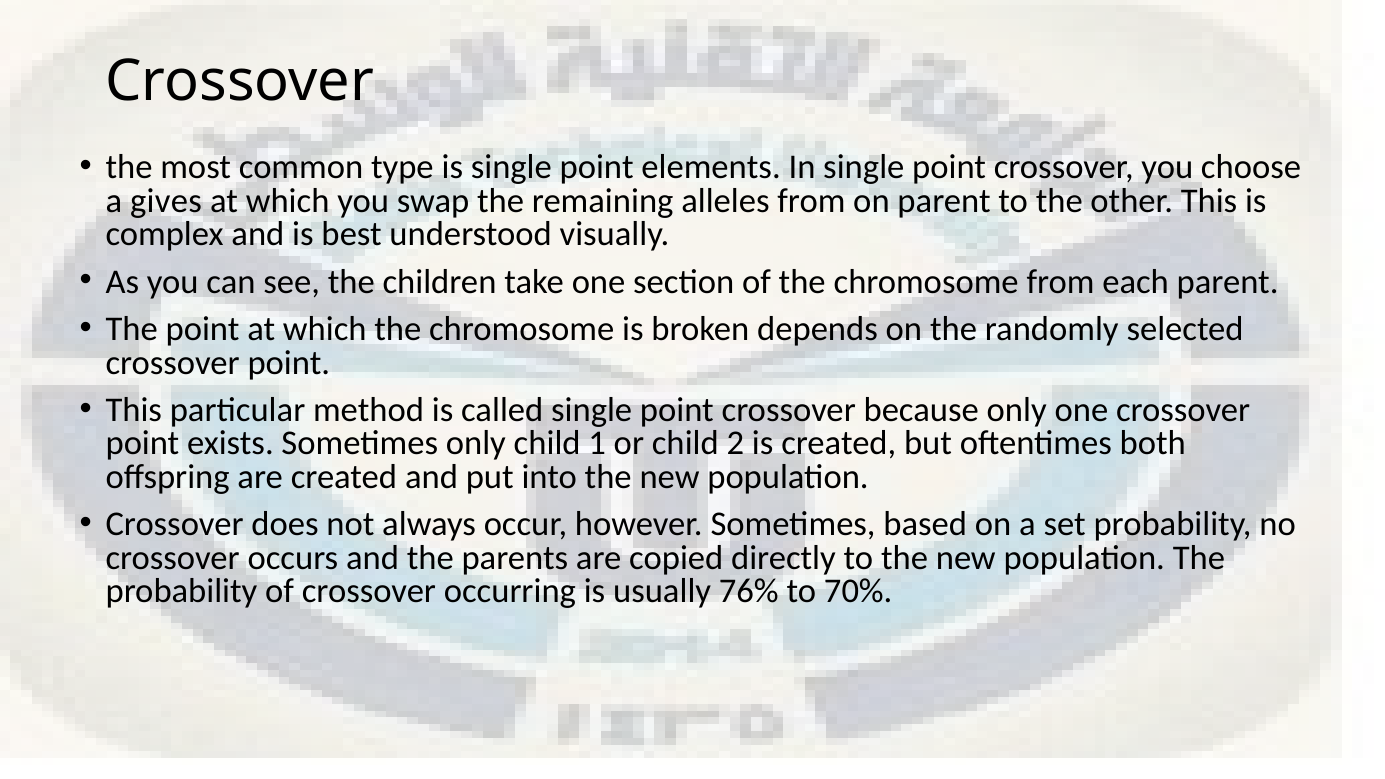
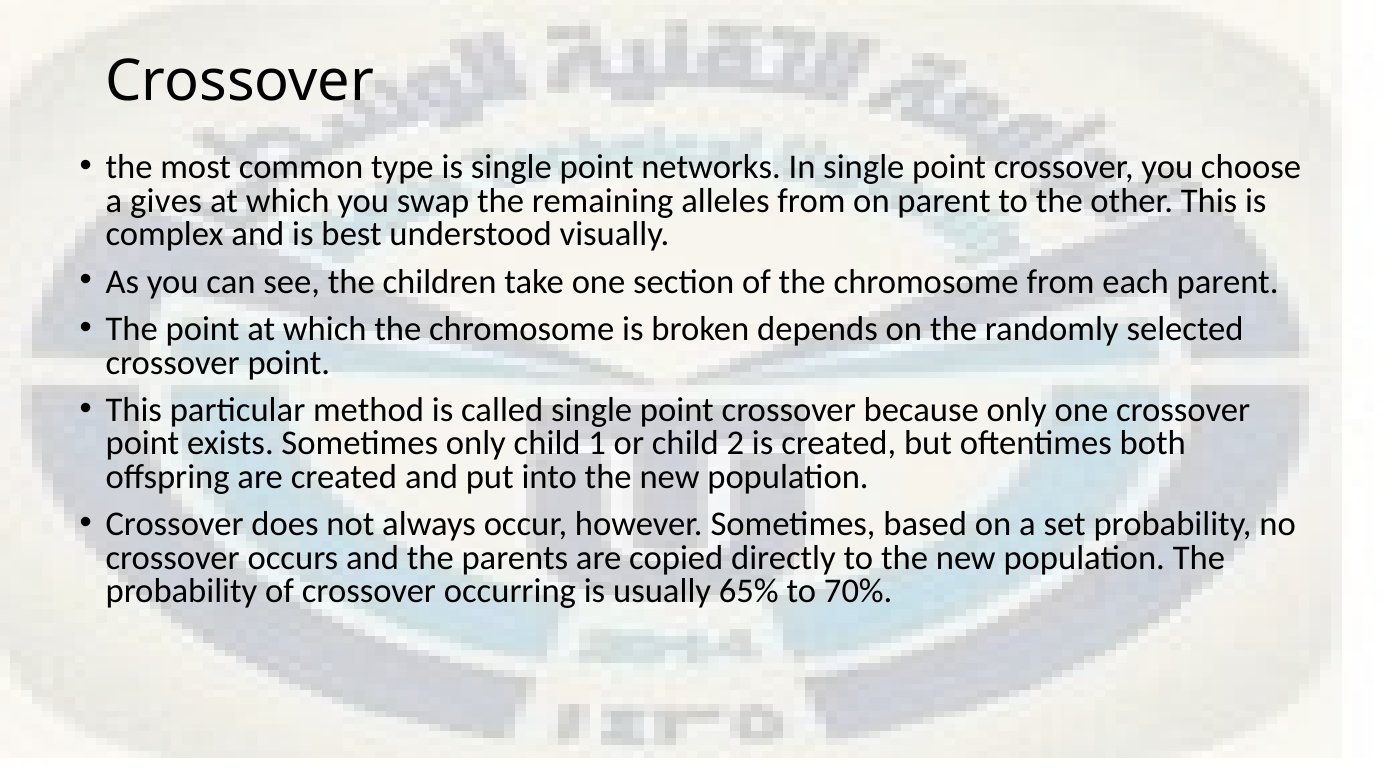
elements: elements -> networks (711, 167)
76%: 76% -> 65% (749, 591)
